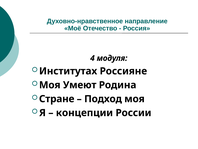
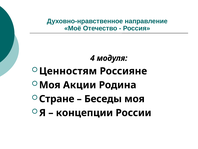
Институтах: Институтах -> Ценностям (68, 71)
Умеют: Умеют -> Акции (80, 85)
Подход: Подход -> Беседы (103, 99)
